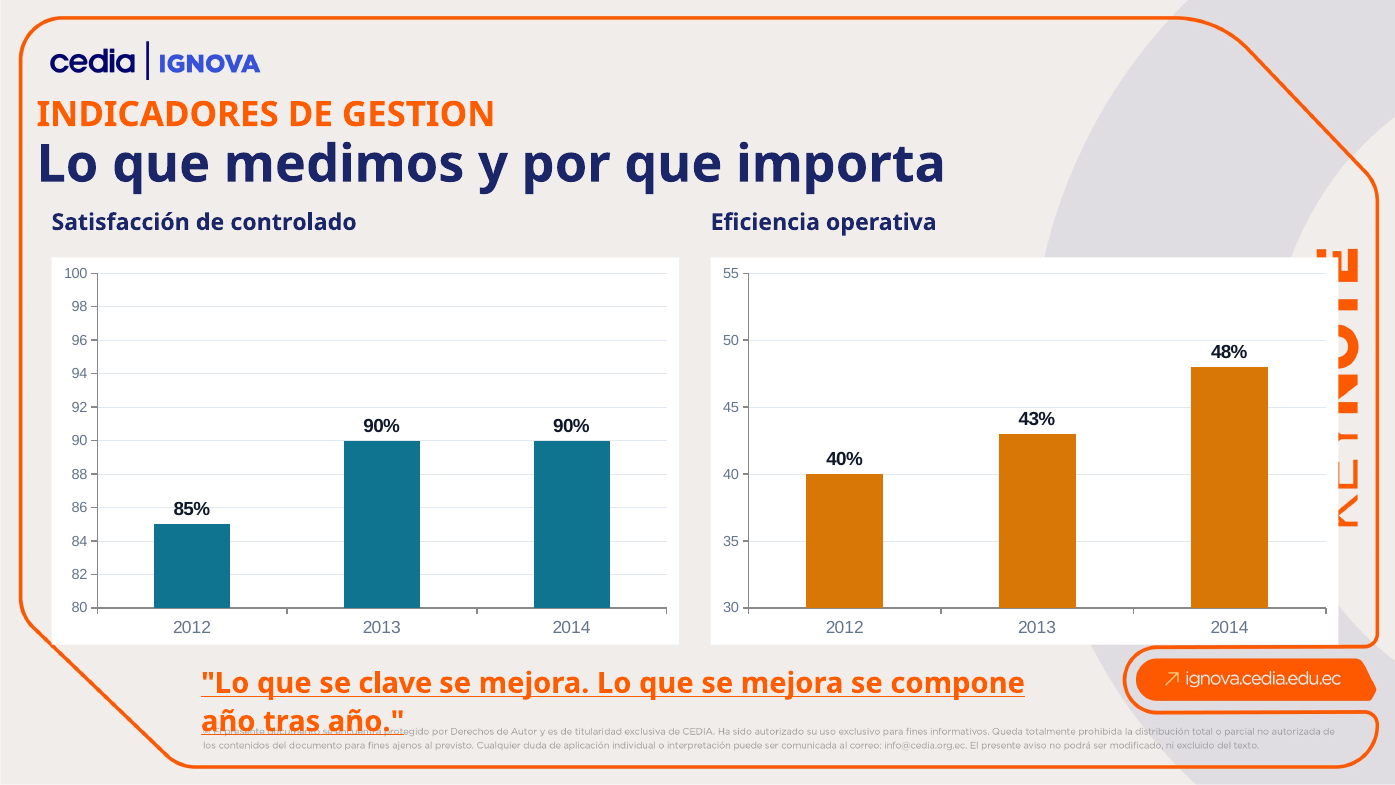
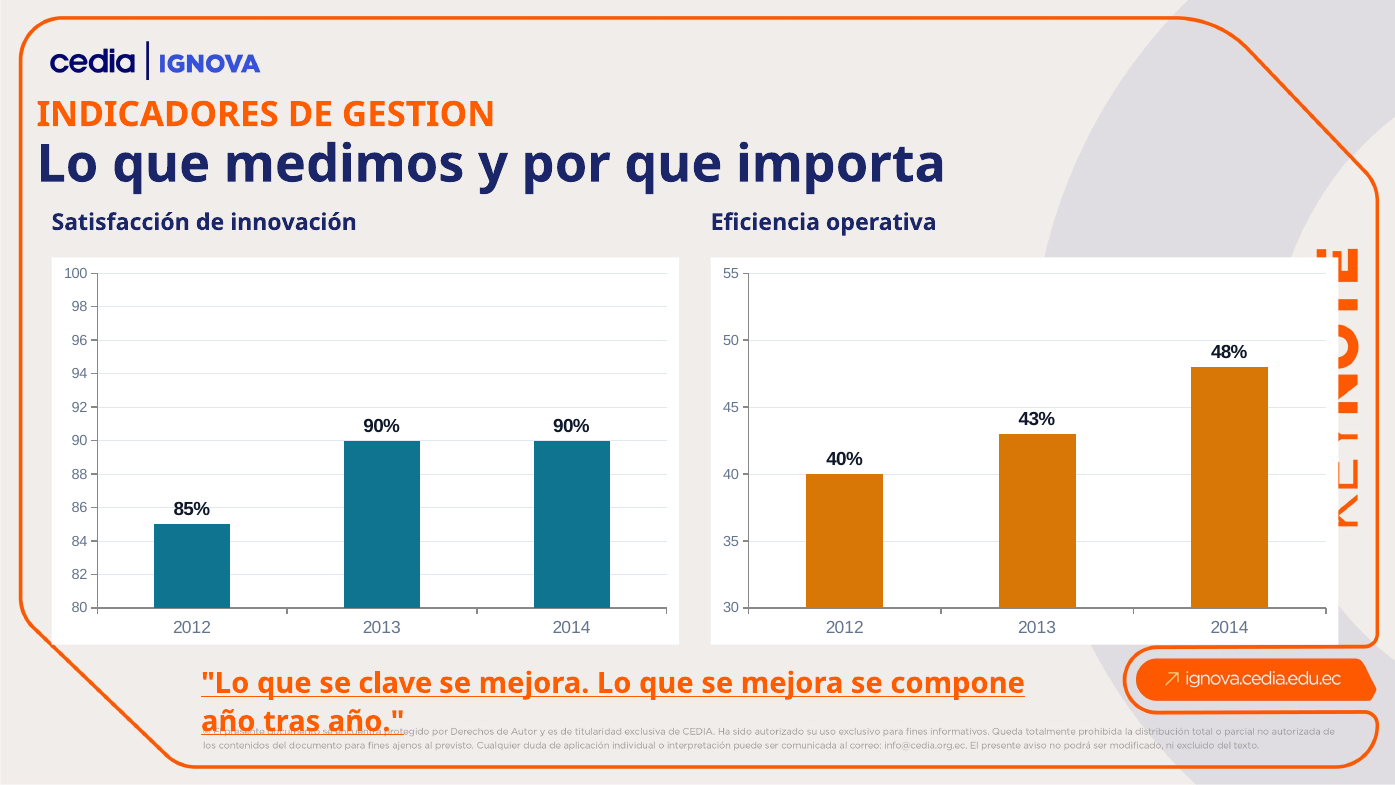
controlado: controlado -> innovación (294, 222)
